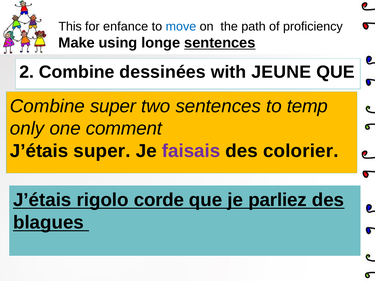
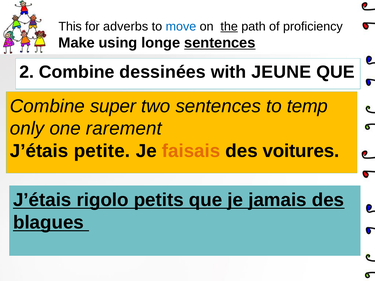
enfance: enfance -> adverbs (126, 26)
the underline: none -> present (229, 26)
comment: comment -> rarement (124, 129)
J’étais super: super -> petite (102, 151)
faisais colour: purple -> orange (191, 151)
colorier: colorier -> voitures (301, 151)
corde: corde -> petits (159, 200)
parliez: parliez -> jamais (278, 200)
